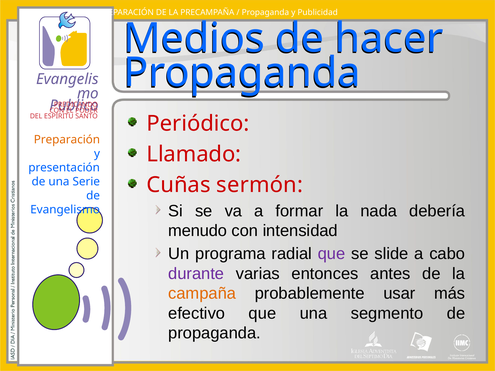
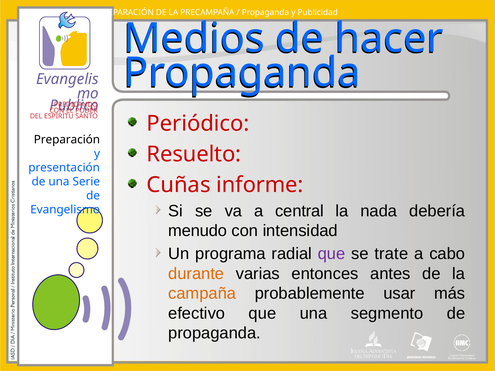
Preparación colour: orange -> black (67, 140)
Llamado: Llamado -> Resuelto (194, 154)
sermón: sermón -> informe (260, 185)
formar: formar -> central (299, 211)
slide: slide -> trate (391, 254)
durante colour: purple -> orange (196, 274)
